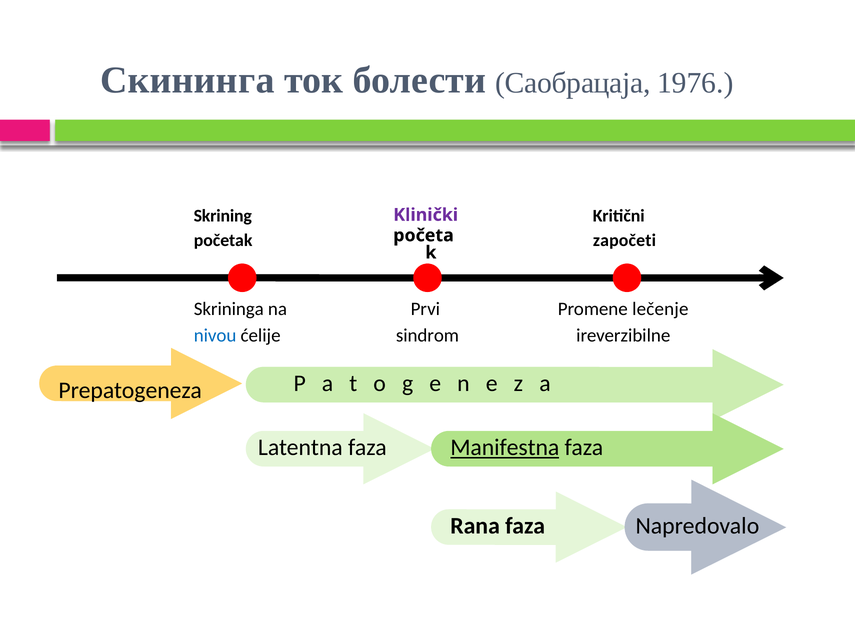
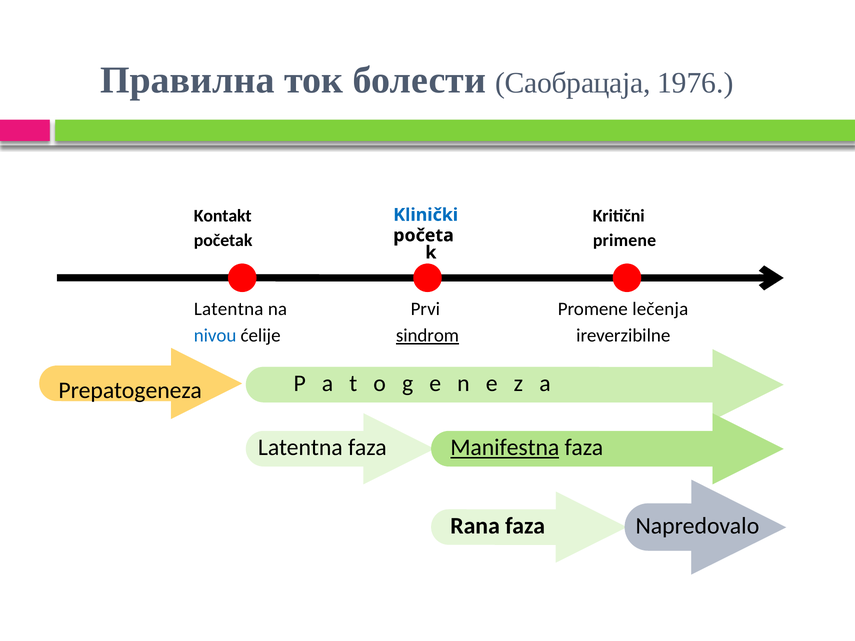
Скининга: Скининга -> Правилна (187, 80)
Skrining: Skrining -> Kontakt (223, 216)
Klinički colour: purple -> blue (426, 215)
započeti: započeti -> primene (624, 241)
Skrininga: Skrininga -> Latentna (229, 309)
lečenje: lečenje -> lečenja (660, 309)
sindrom underline: none -> present (427, 336)
